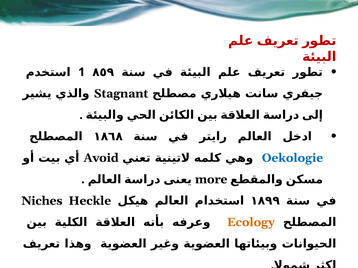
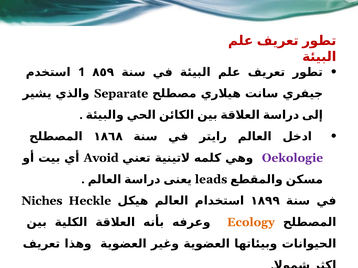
Stagnant: Stagnant -> Separate (121, 94)
Oekologie colour: blue -> purple (292, 158)
more: more -> leads (211, 180)
